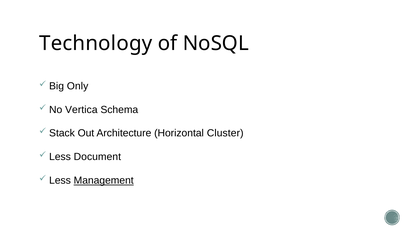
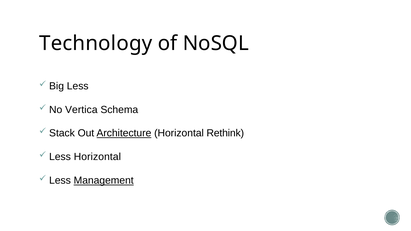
Big Only: Only -> Less (78, 86)
Architecture underline: none -> present (124, 133)
Cluster: Cluster -> Rethink (225, 133)
Less Document: Document -> Horizontal (97, 157)
